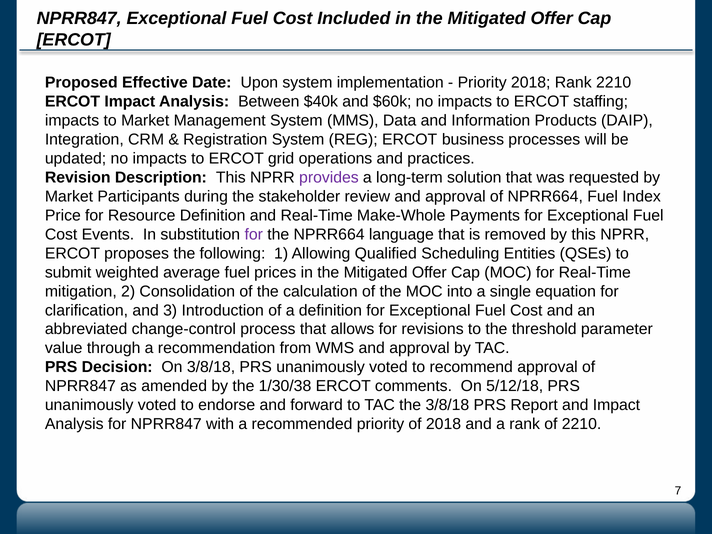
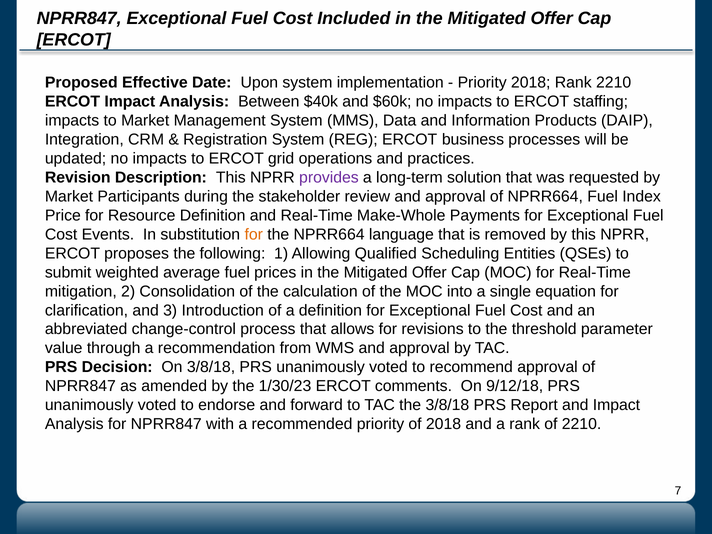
for colour: purple -> orange (254, 234)
1/30/38: 1/30/38 -> 1/30/23 (285, 386)
5/12/18: 5/12/18 -> 9/12/18 (515, 386)
